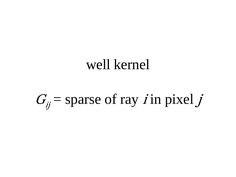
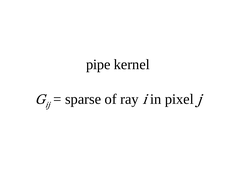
well: well -> pipe (98, 64)
